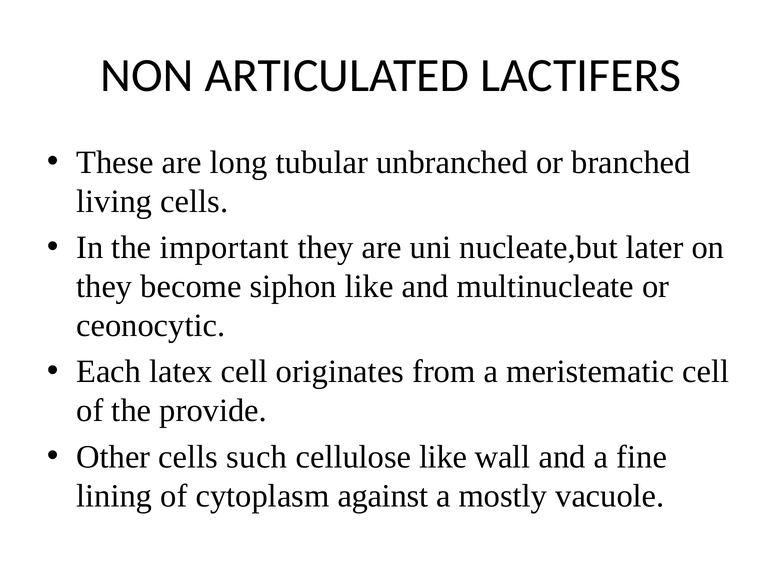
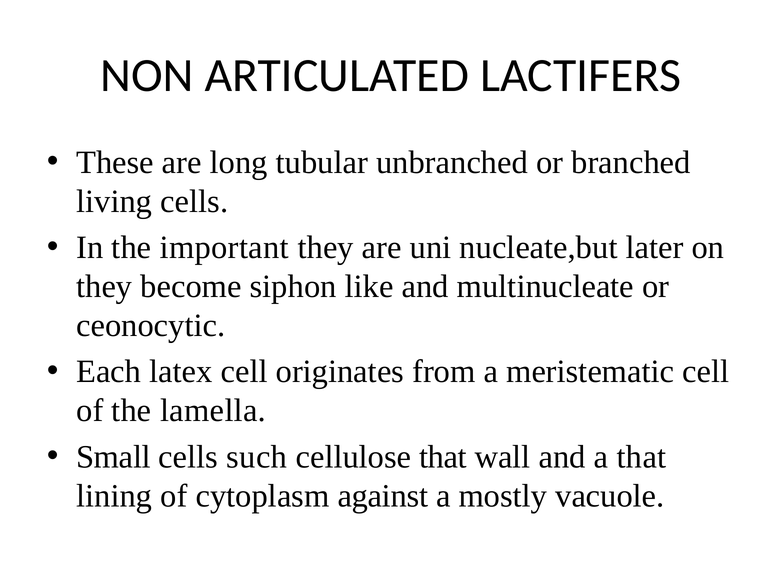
provide: provide -> lamella (213, 411)
Other: Other -> Small (113, 457)
cellulose like: like -> that (443, 457)
a fine: fine -> that (642, 457)
